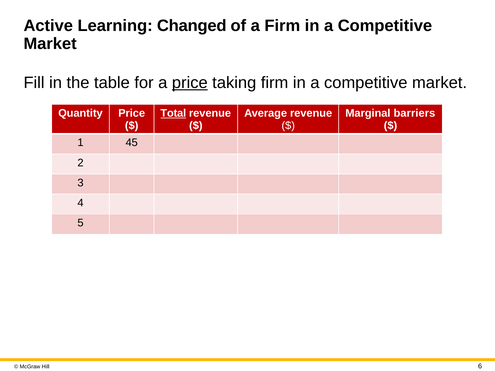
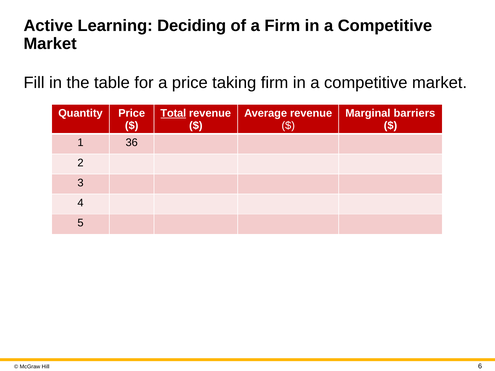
Changed: Changed -> Deciding (192, 26)
price underline: present -> none (190, 83)
45: 45 -> 36 (132, 143)
